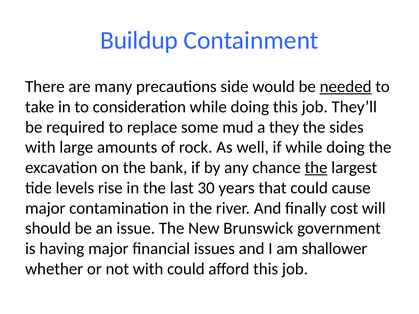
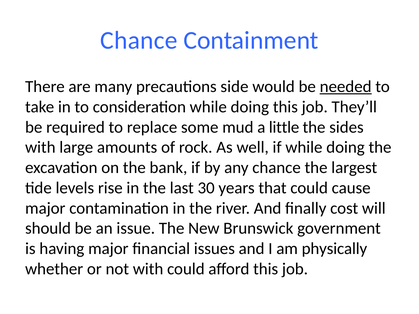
Buildup: Buildup -> Chance (139, 41)
they: they -> little (284, 127)
the underline: present -> none (316, 168)
shallower: shallower -> physically (334, 249)
